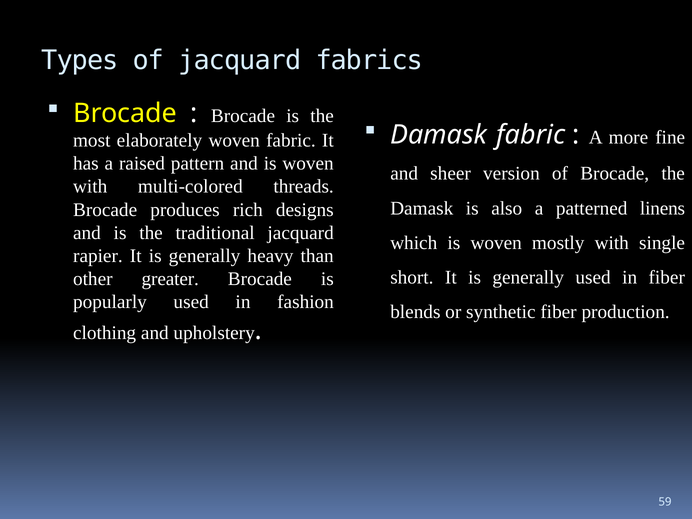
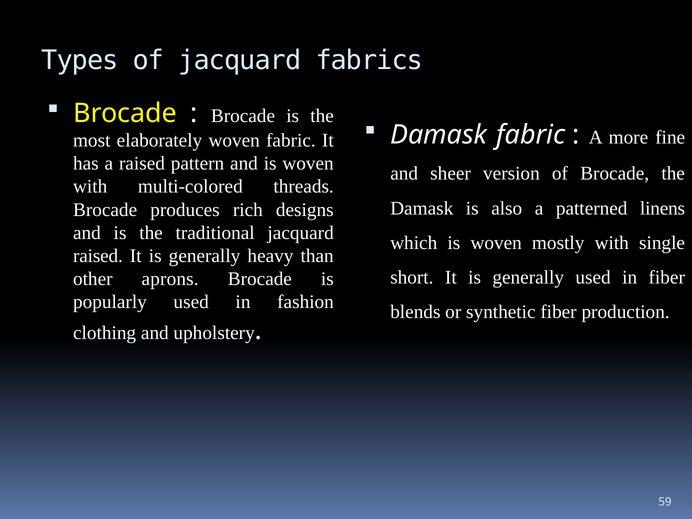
rapier: rapier -> raised (98, 256)
greater: greater -> aprons (170, 279)
